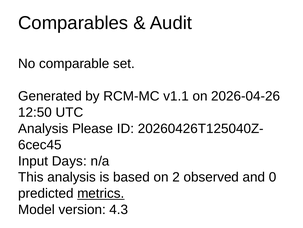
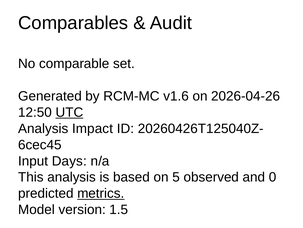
v1.1: v1.1 -> v1.6 (176, 96)
UTC underline: none -> present (69, 112)
Please: Please -> Impact (93, 128)
2: 2 -> 5 (176, 177)
4.3: 4.3 -> 1.5 (119, 209)
